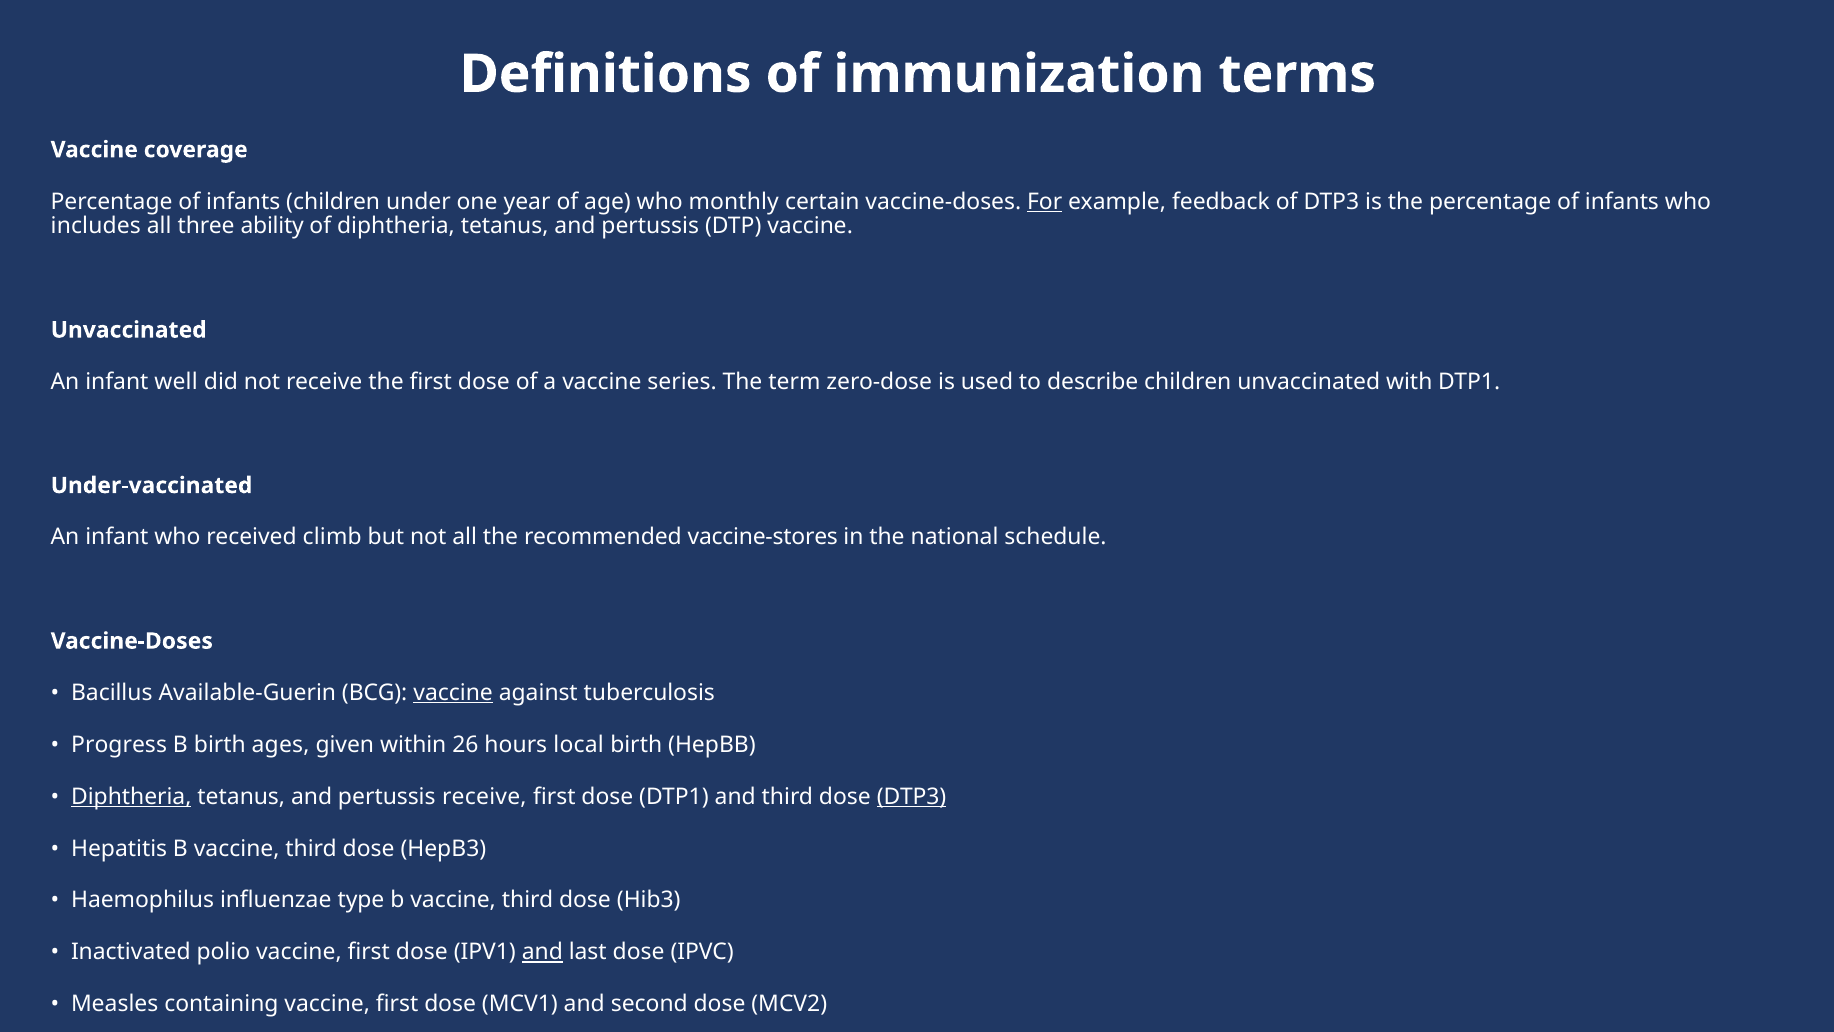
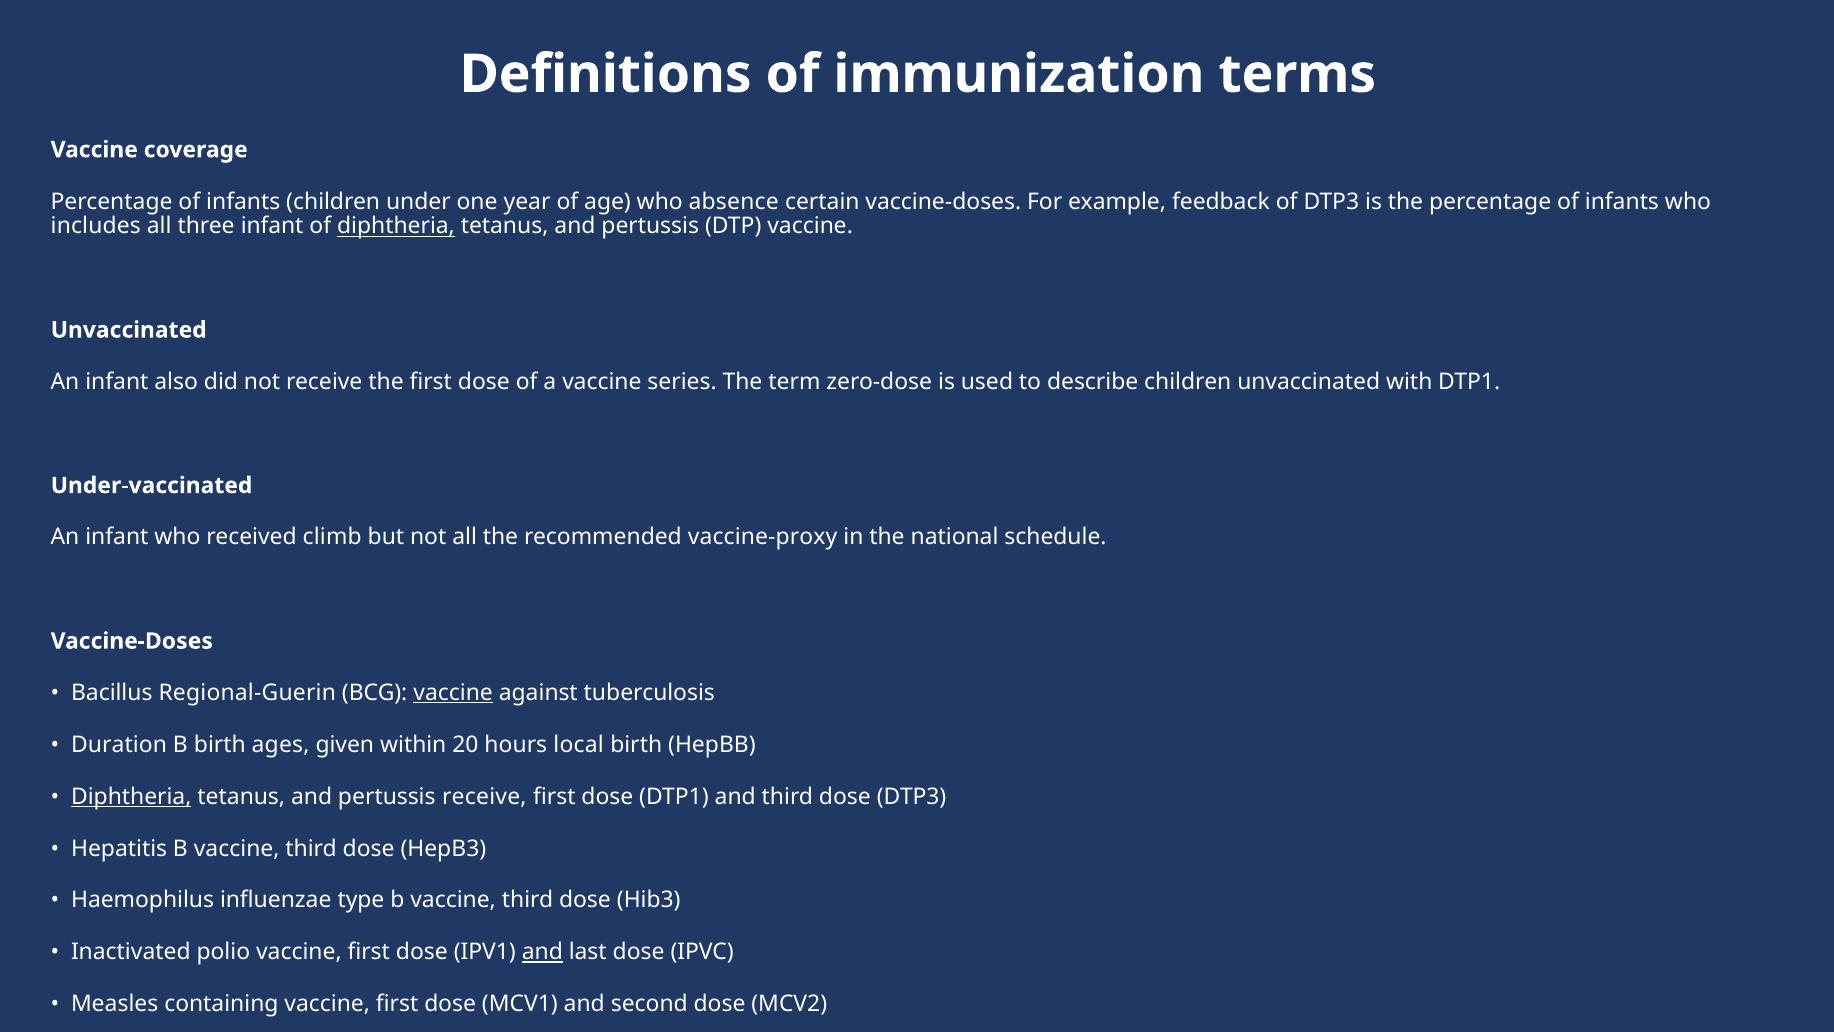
monthly: monthly -> absence (734, 202)
For underline: present -> none (1045, 202)
three ability: ability -> infant (272, 226)
diphtheria underline: none -> present (396, 226)
well: well -> also (176, 382)
vaccine-stores: vaccine-stores -> vaccine-proxy (763, 537)
Available-Guerin: Available-Guerin -> Regional-Guerin (247, 693)
Progress: Progress -> Duration (119, 745)
26: 26 -> 20 (465, 745)
DTP3 underline: present -> none (912, 796)
